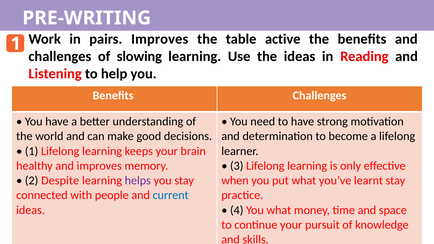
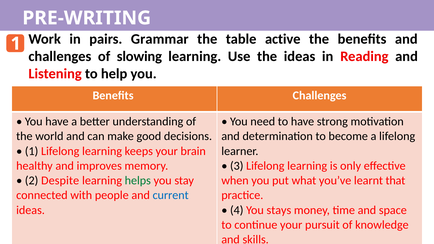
pairs Improves: Improves -> Grammar (160, 39)
helps colour: purple -> green (138, 181)
learnt stay: stay -> that (395, 181)
You what: what -> stays (279, 210)
